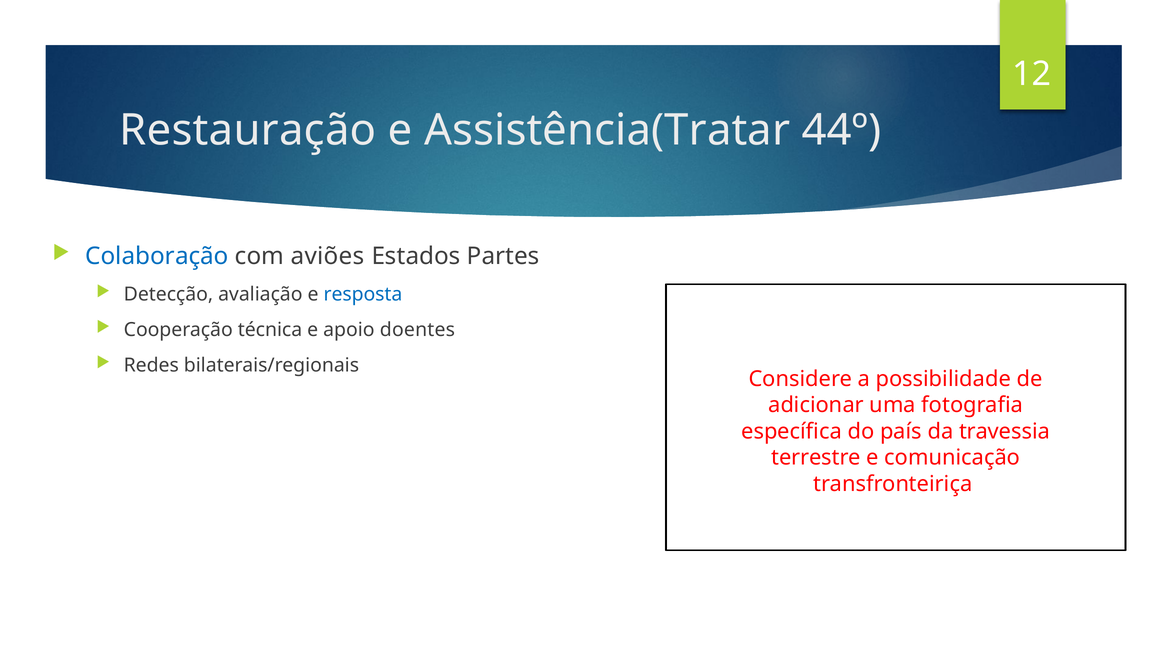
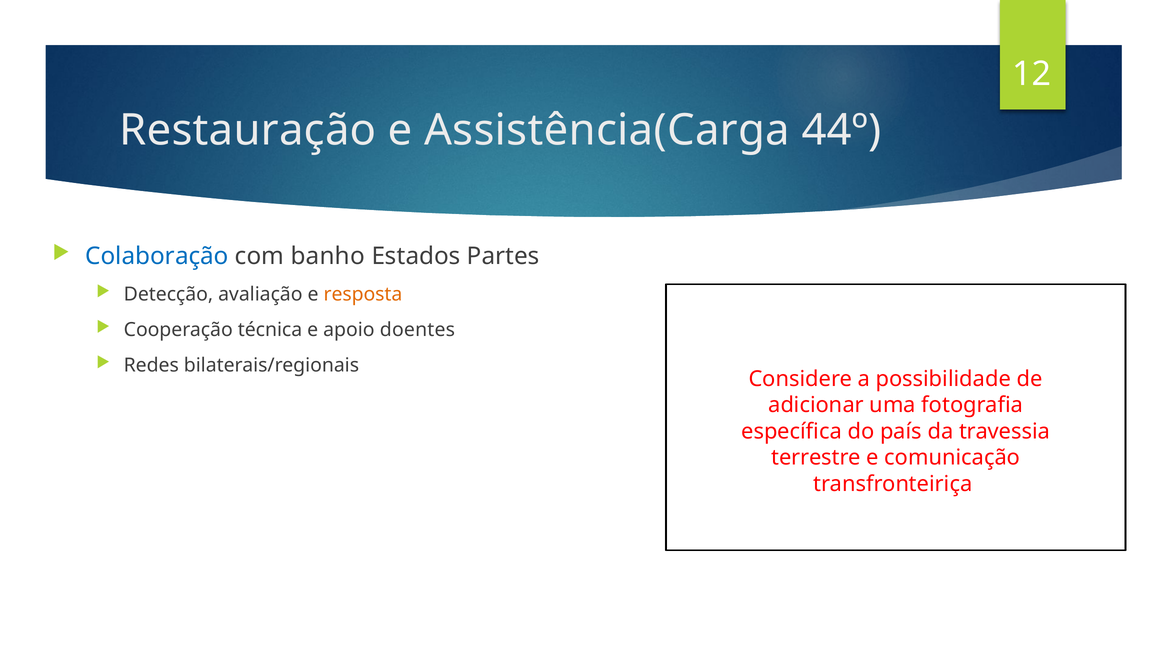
Assistência(Tratar: Assistência(Tratar -> Assistência(Carga (607, 130)
aviões: aviões -> banho (328, 256)
resposta colour: blue -> orange (363, 294)
